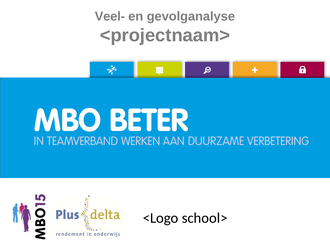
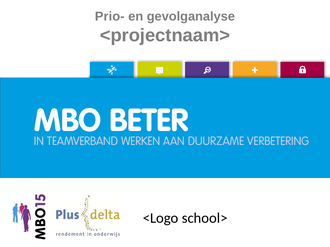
Veel-: Veel- -> Prio- (110, 16)
